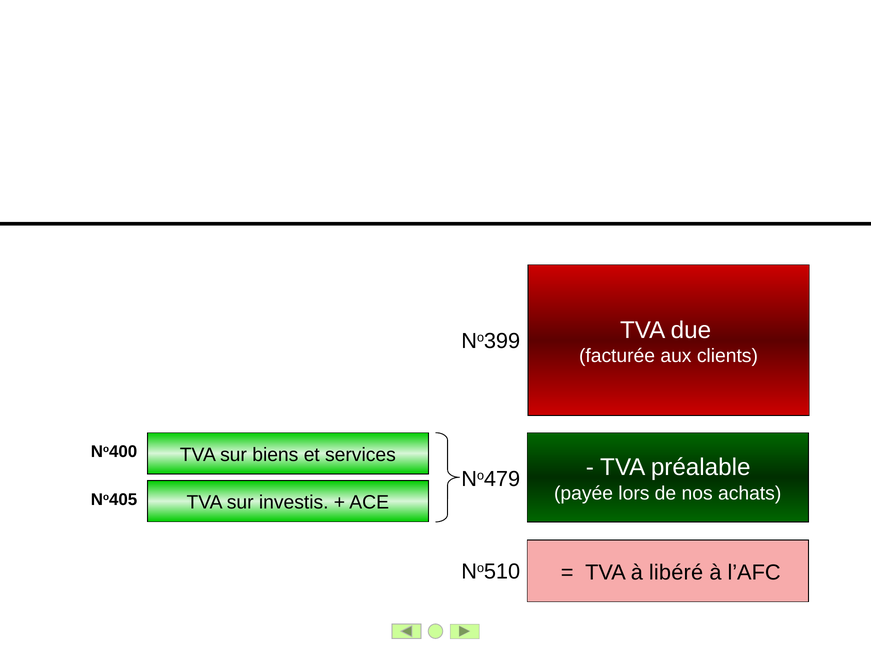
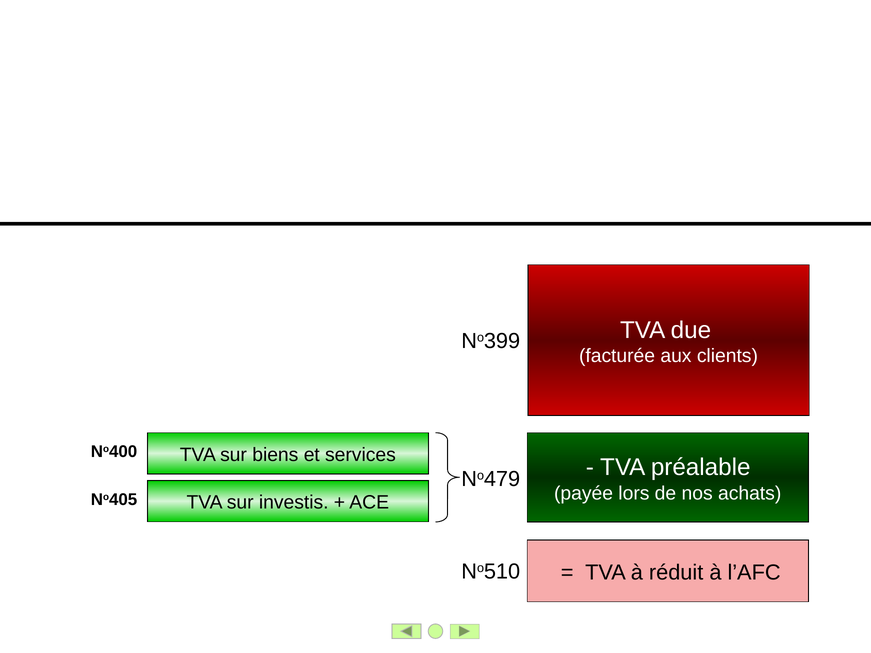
libéré: libéré -> réduit (676, 573)
